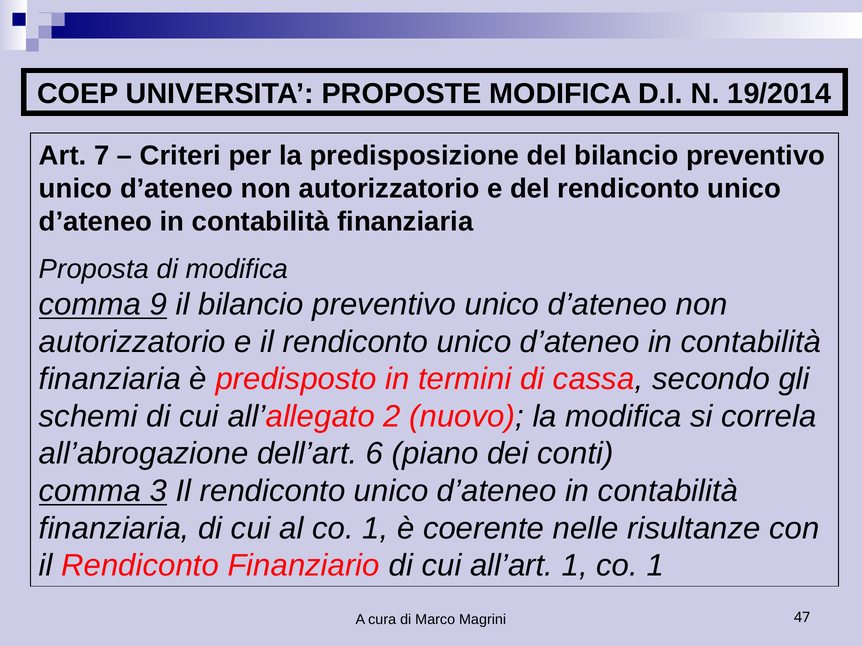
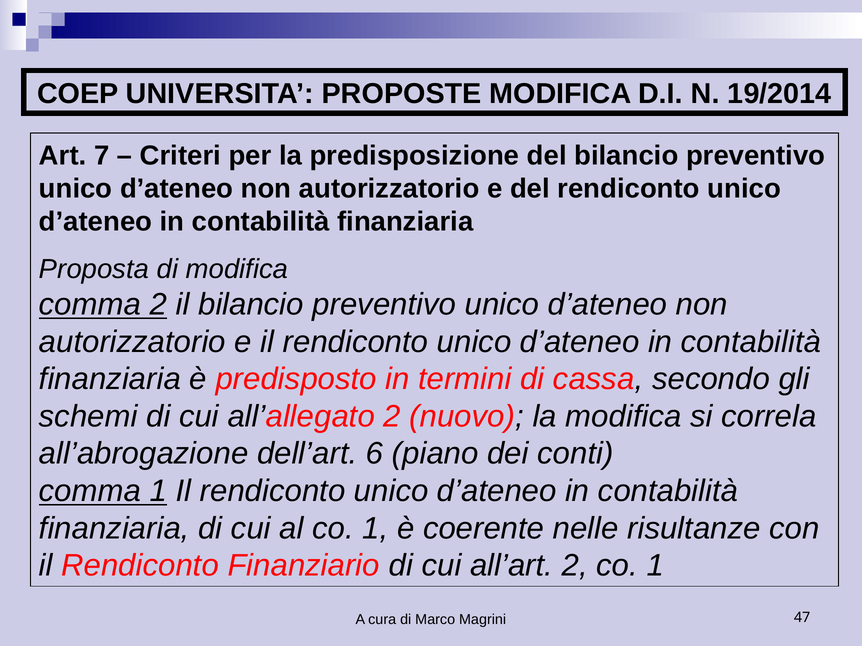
comma 9: 9 -> 2 (158, 305)
comma 3: 3 -> 1 (158, 491)
all’art 1: 1 -> 2 (575, 566)
